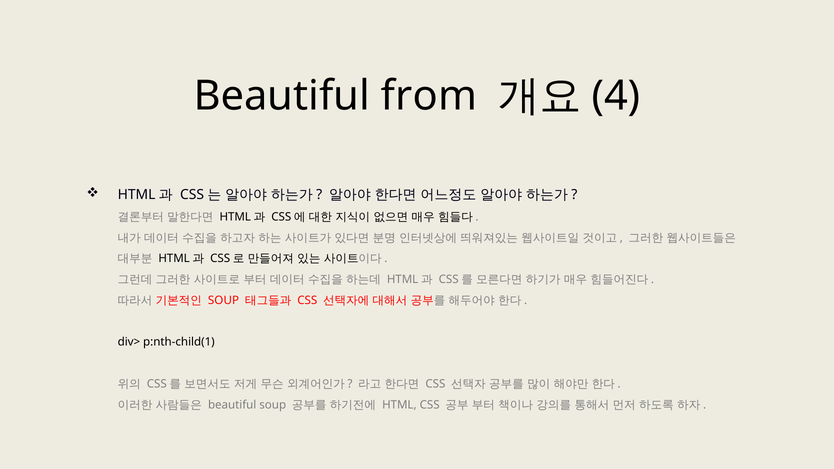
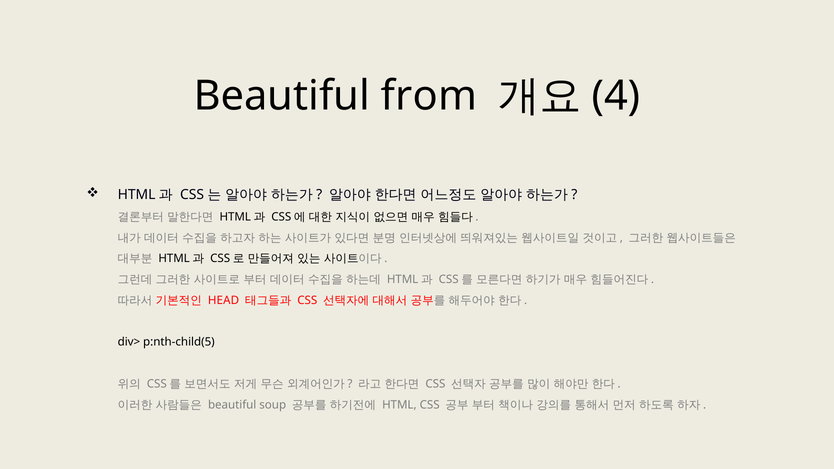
SOUP: SOUP -> HEAD (224, 300)
p:nth-child(1: p:nth-child(1 -> p:nth-child(5 (179, 342)
